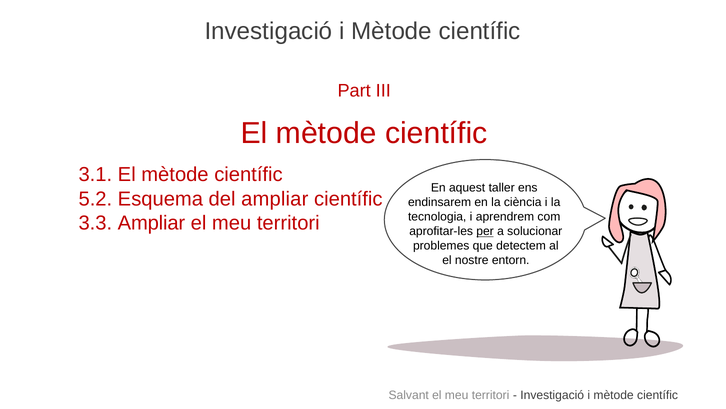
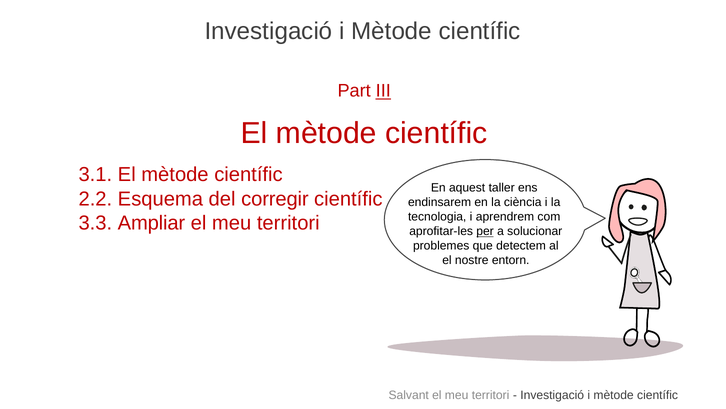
III underline: none -> present (383, 91)
5.2: 5.2 -> 2.2 (95, 199)
del ampliar: ampliar -> corregir (275, 199)
